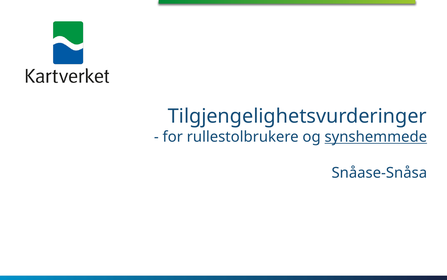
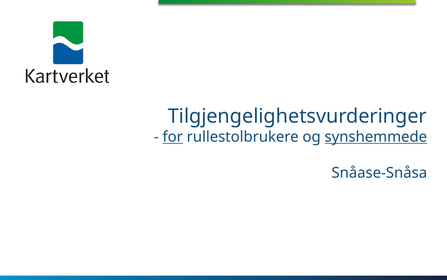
for underline: none -> present (173, 137)
